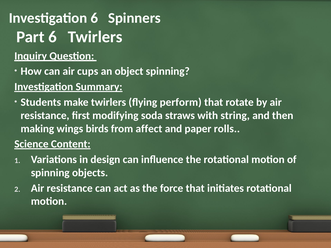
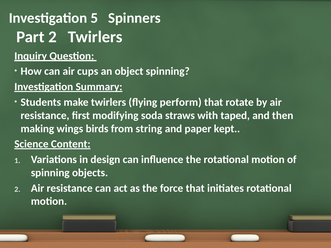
Investigation 6: 6 -> 5 (94, 18)
Part 6: 6 -> 2 (52, 37)
string: string -> taped (235, 116)
affect: affect -> string (149, 129)
rolls: rolls -> kept (227, 129)
